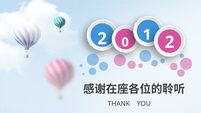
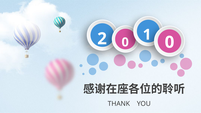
2: 2 -> 0 (169, 42)
